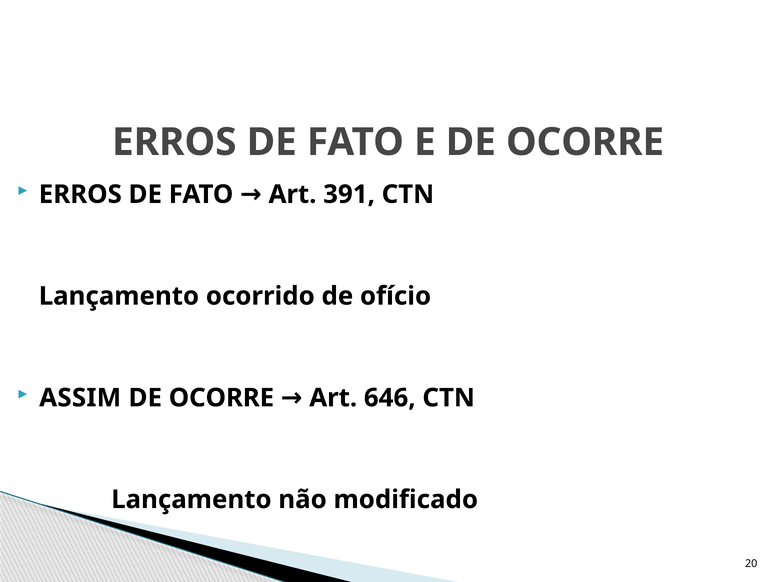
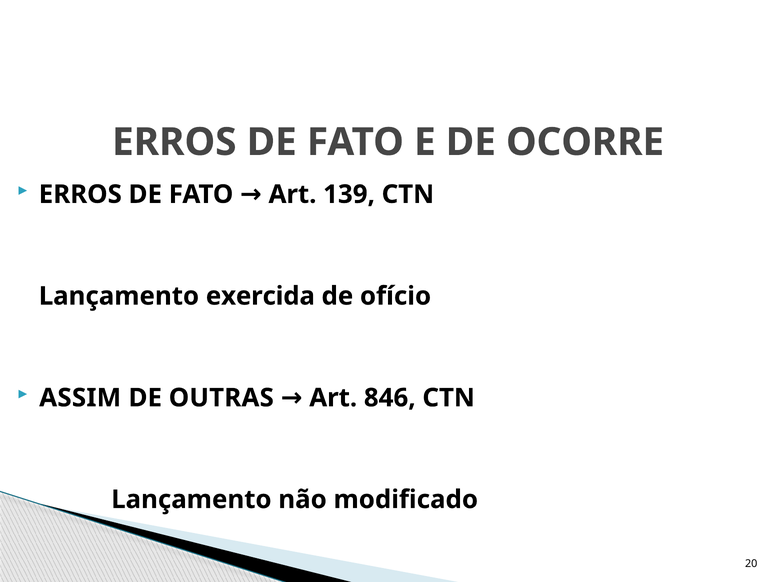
391: 391 -> 139 (349, 194)
ocorrido: ocorrido -> exercida (260, 296)
OCORRE: OCORRE -> OUTRAS (221, 398)
646: 646 -> 846 (390, 398)
